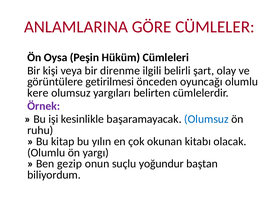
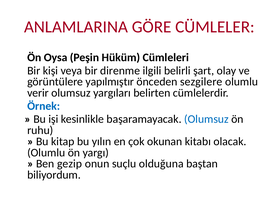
getirilmesi: getirilmesi -> yapılmıştır (110, 82)
oyuncağı: oyuncağı -> sezgilere (201, 82)
kere: kere -> verir (38, 93)
Örnek colour: purple -> blue (44, 106)
yoğundur: yoğundur -> olduğuna (161, 164)
